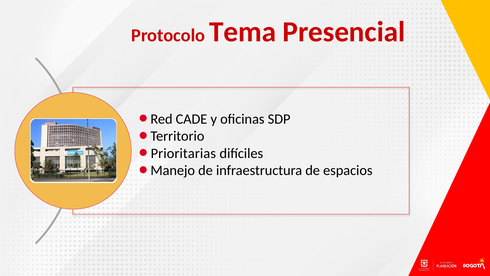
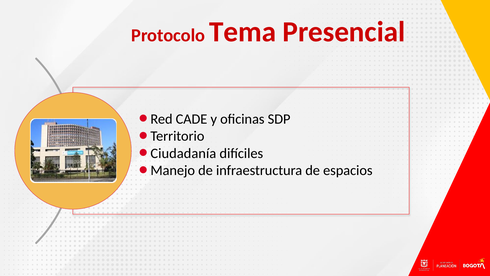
Prioritarias: Prioritarias -> Ciudadanía (183, 153)
